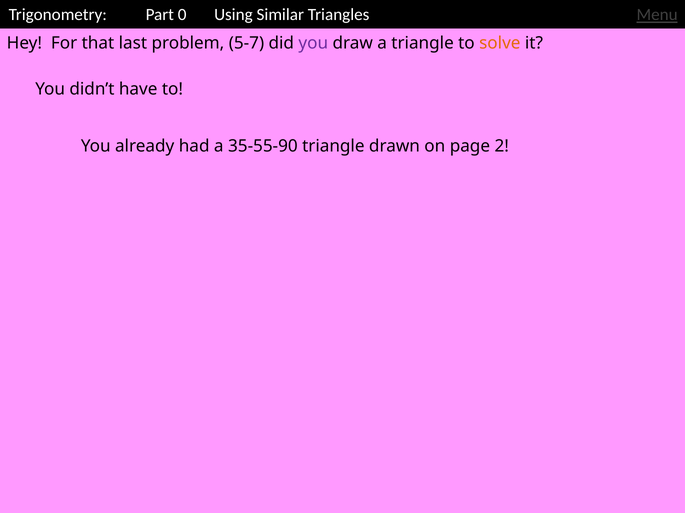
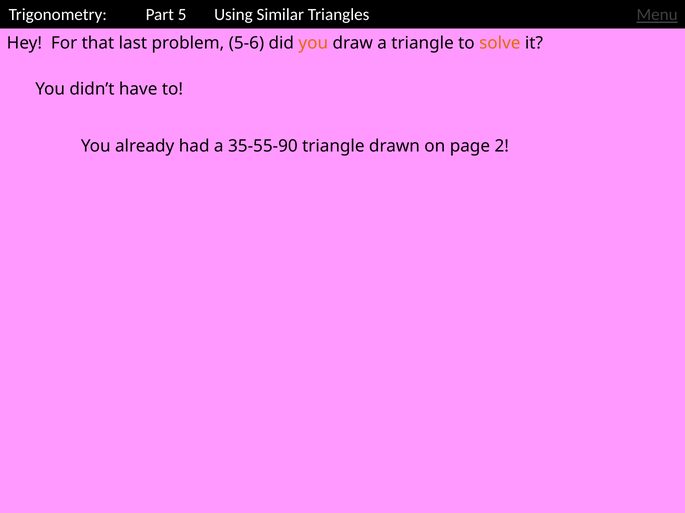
0: 0 -> 5 (182, 15)
5-7: 5-7 -> 5-6 (246, 43)
you colour: purple -> orange (313, 43)
